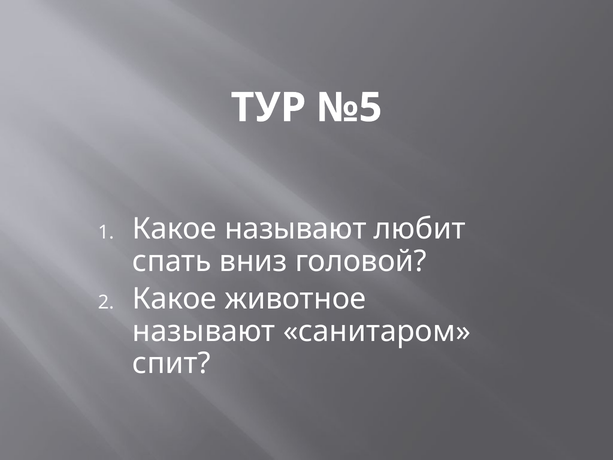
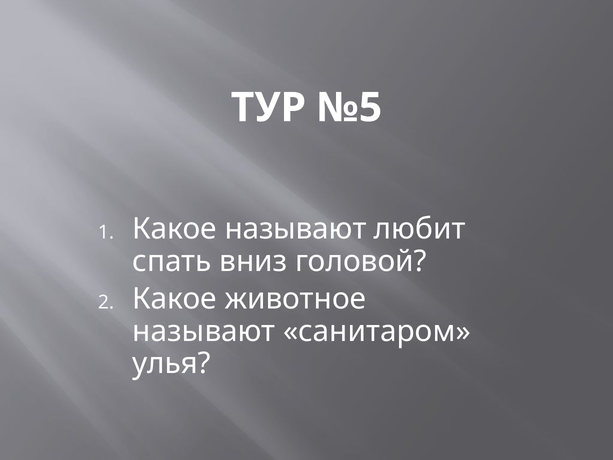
спит: спит -> улья (172, 363)
